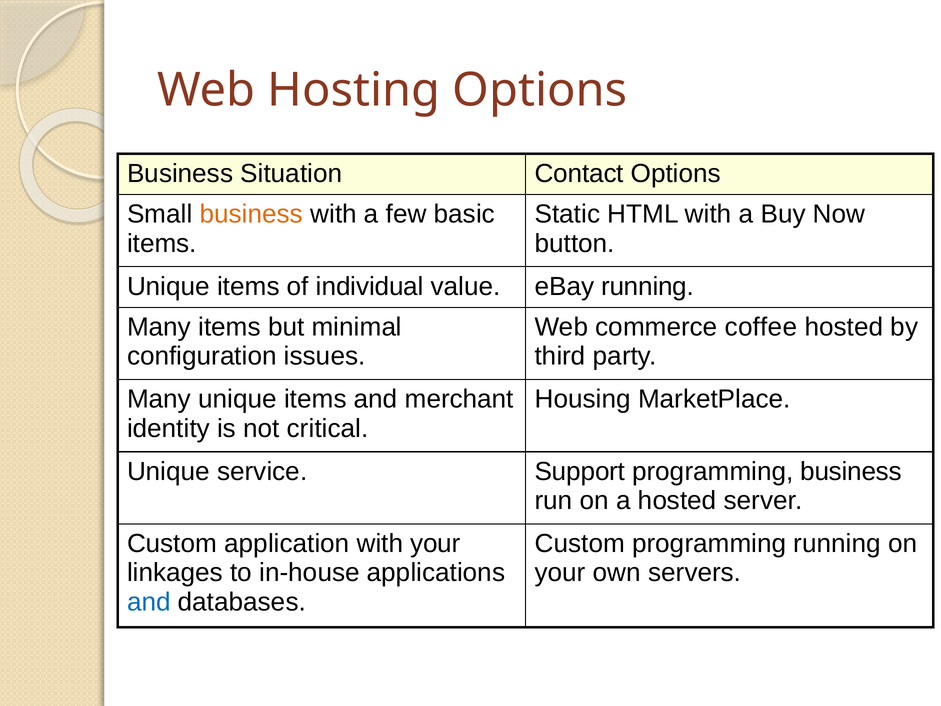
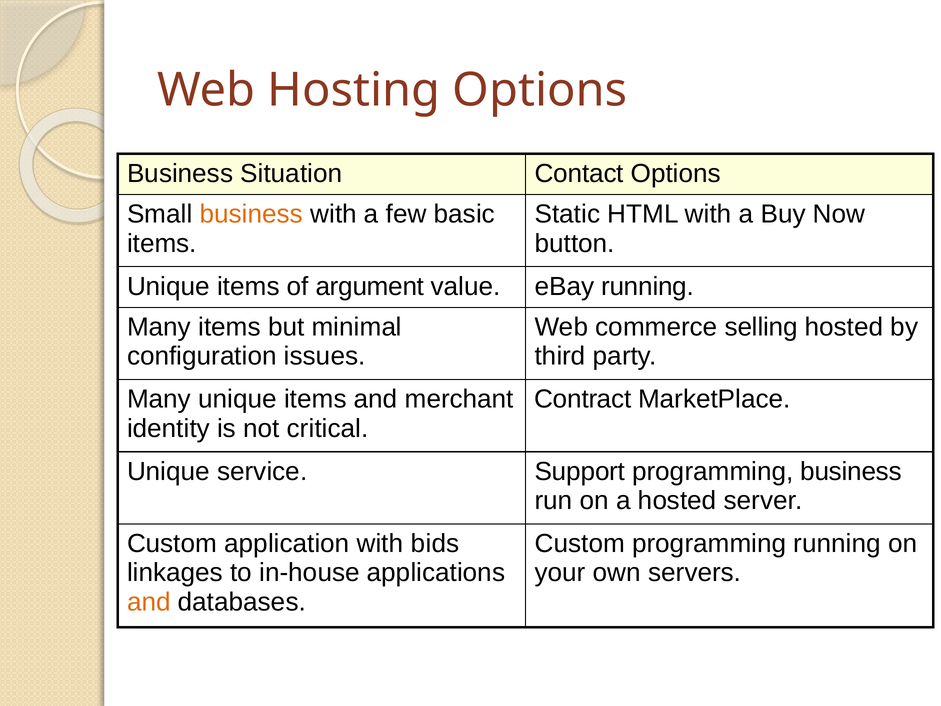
individual: individual -> argument (370, 286)
coffee: coffee -> selling (761, 327)
Housing: Housing -> Contract (583, 399)
with your: your -> bids (435, 543)
and colour: blue -> orange (149, 602)
